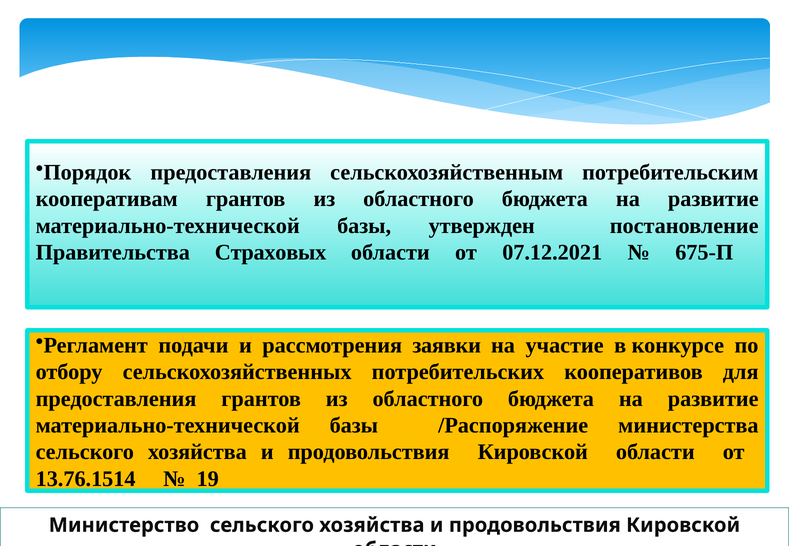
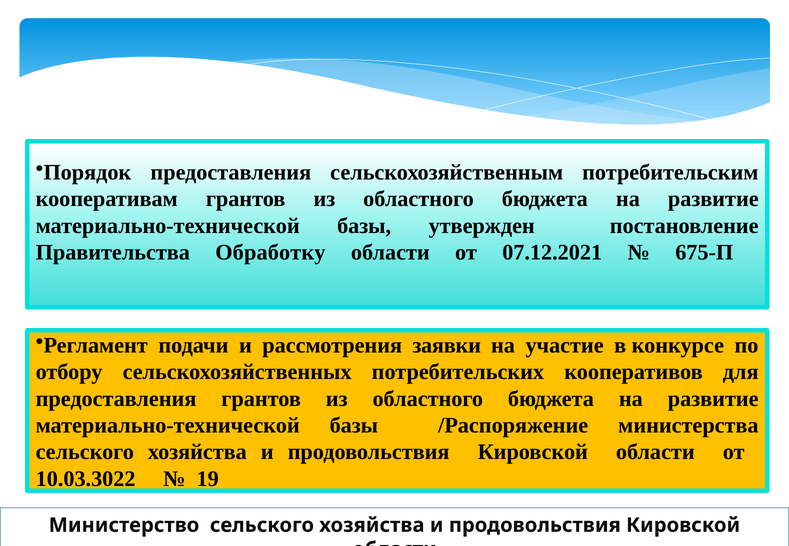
Страховых: Страховых -> Обработку (270, 253)
13.76.1514: 13.76.1514 -> 10.03.3022 (86, 479)
